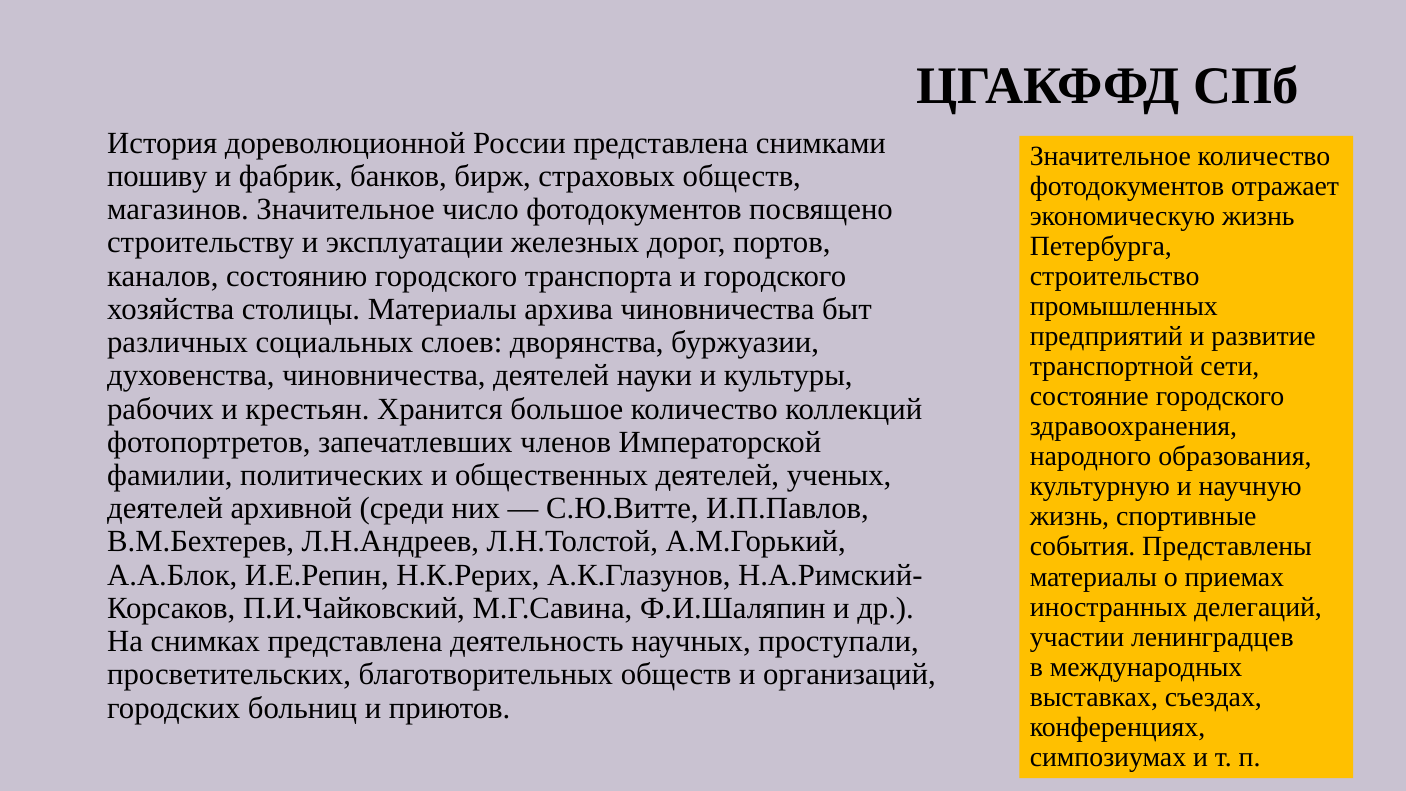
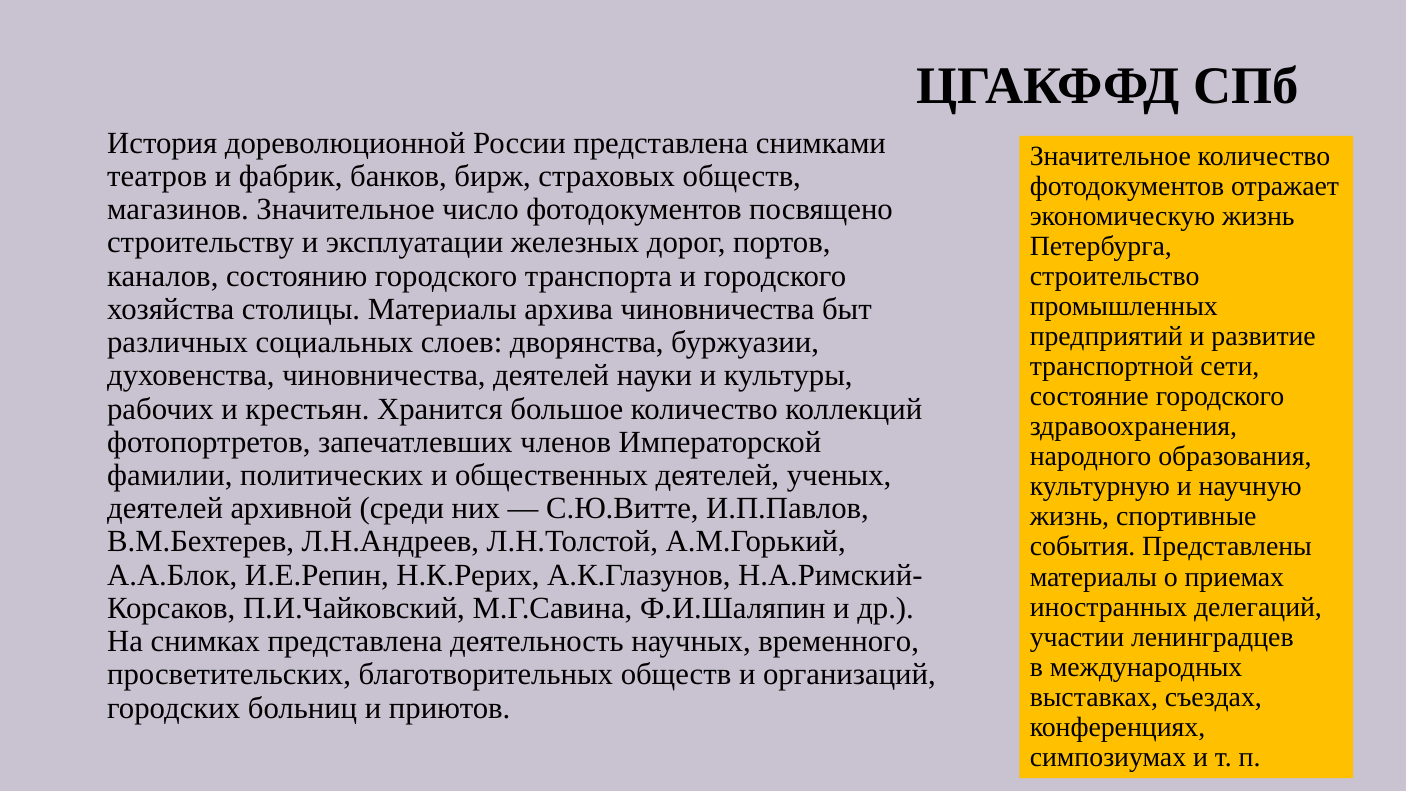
пошиву: пошиву -> театров (157, 176)
проступали: проступали -> временного (839, 641)
